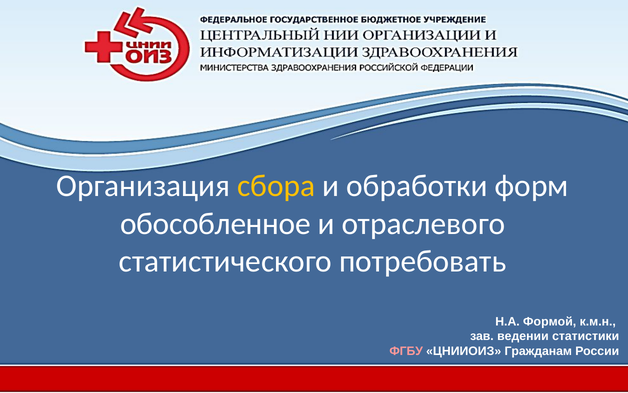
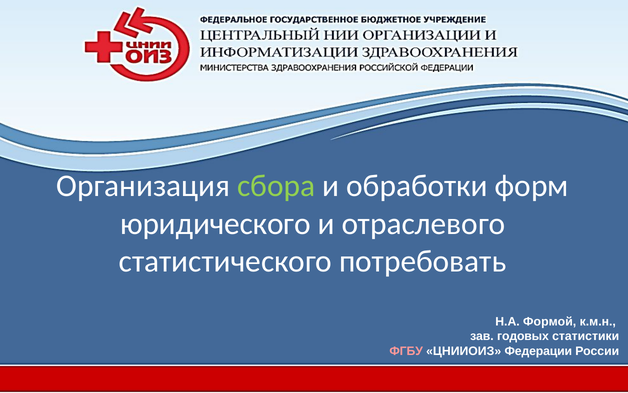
сбора colour: yellow -> light green (276, 186)
обособленное: обособленное -> юридического (215, 223)
ведении: ведении -> годовых (523, 336)
Гражданам: Гражданам -> Федерации (538, 351)
